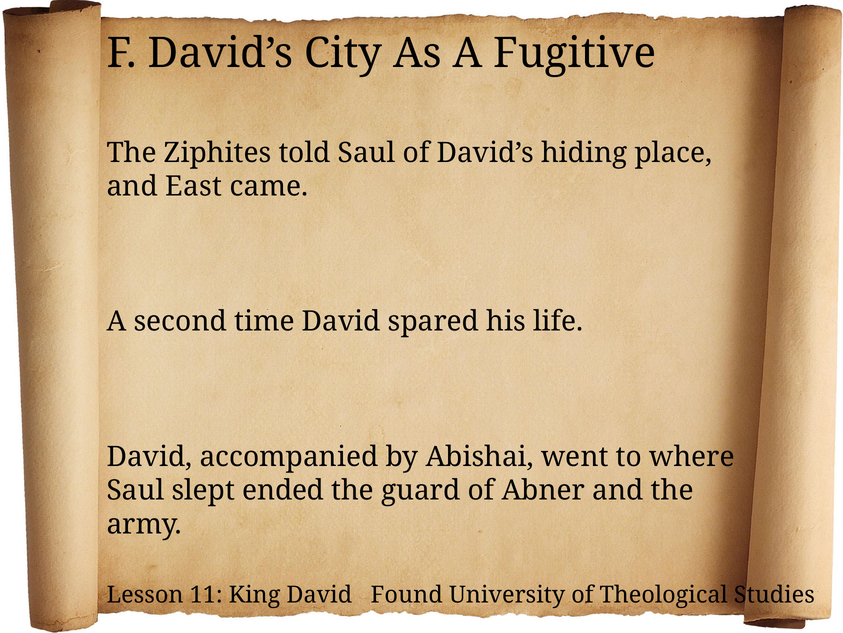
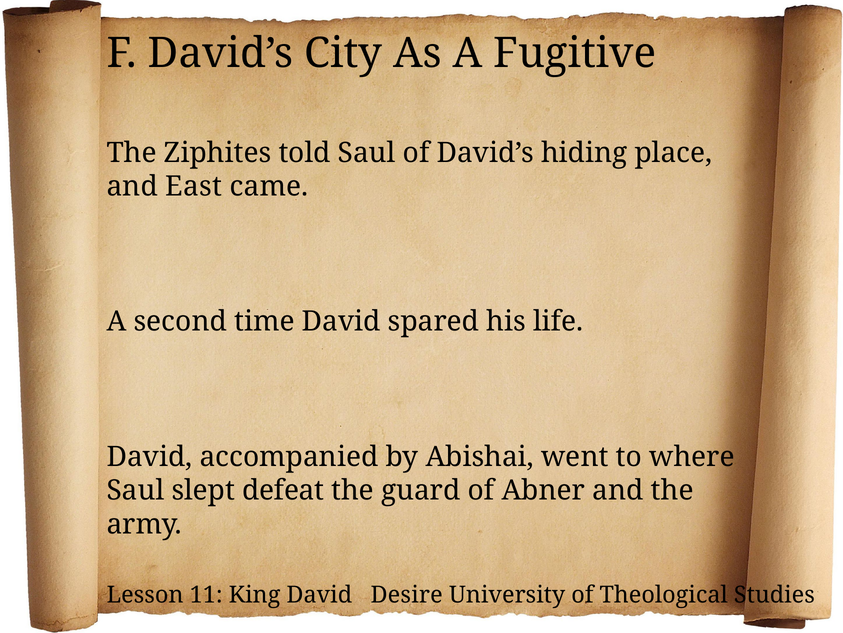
ended: ended -> defeat (283, 490)
Found: Found -> Desire (407, 594)
